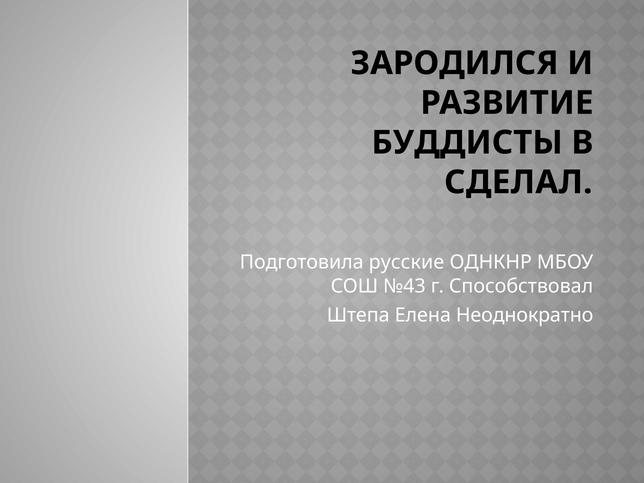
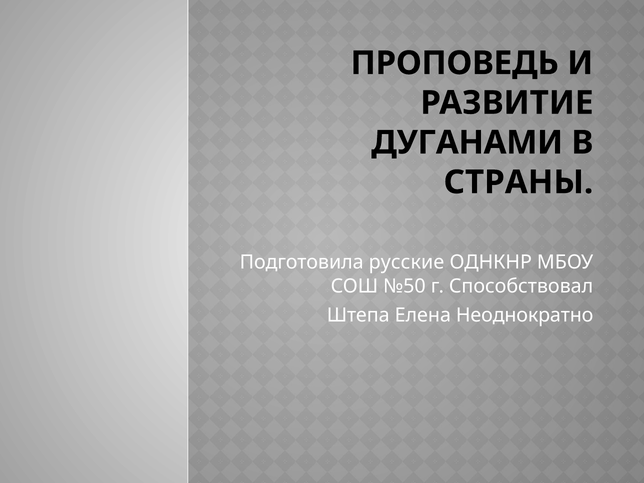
ЗАРОДИЛСЯ: ЗАРОДИЛСЯ -> ПРОПОВЕДЬ (455, 63)
БУДДИСТЫ: БУДДИСТЫ -> ДУГАНАМИ (467, 143)
СДЕЛАЛ: СДЕЛАЛ -> СТРАНЫ (518, 182)
№43: №43 -> №50 (404, 286)
